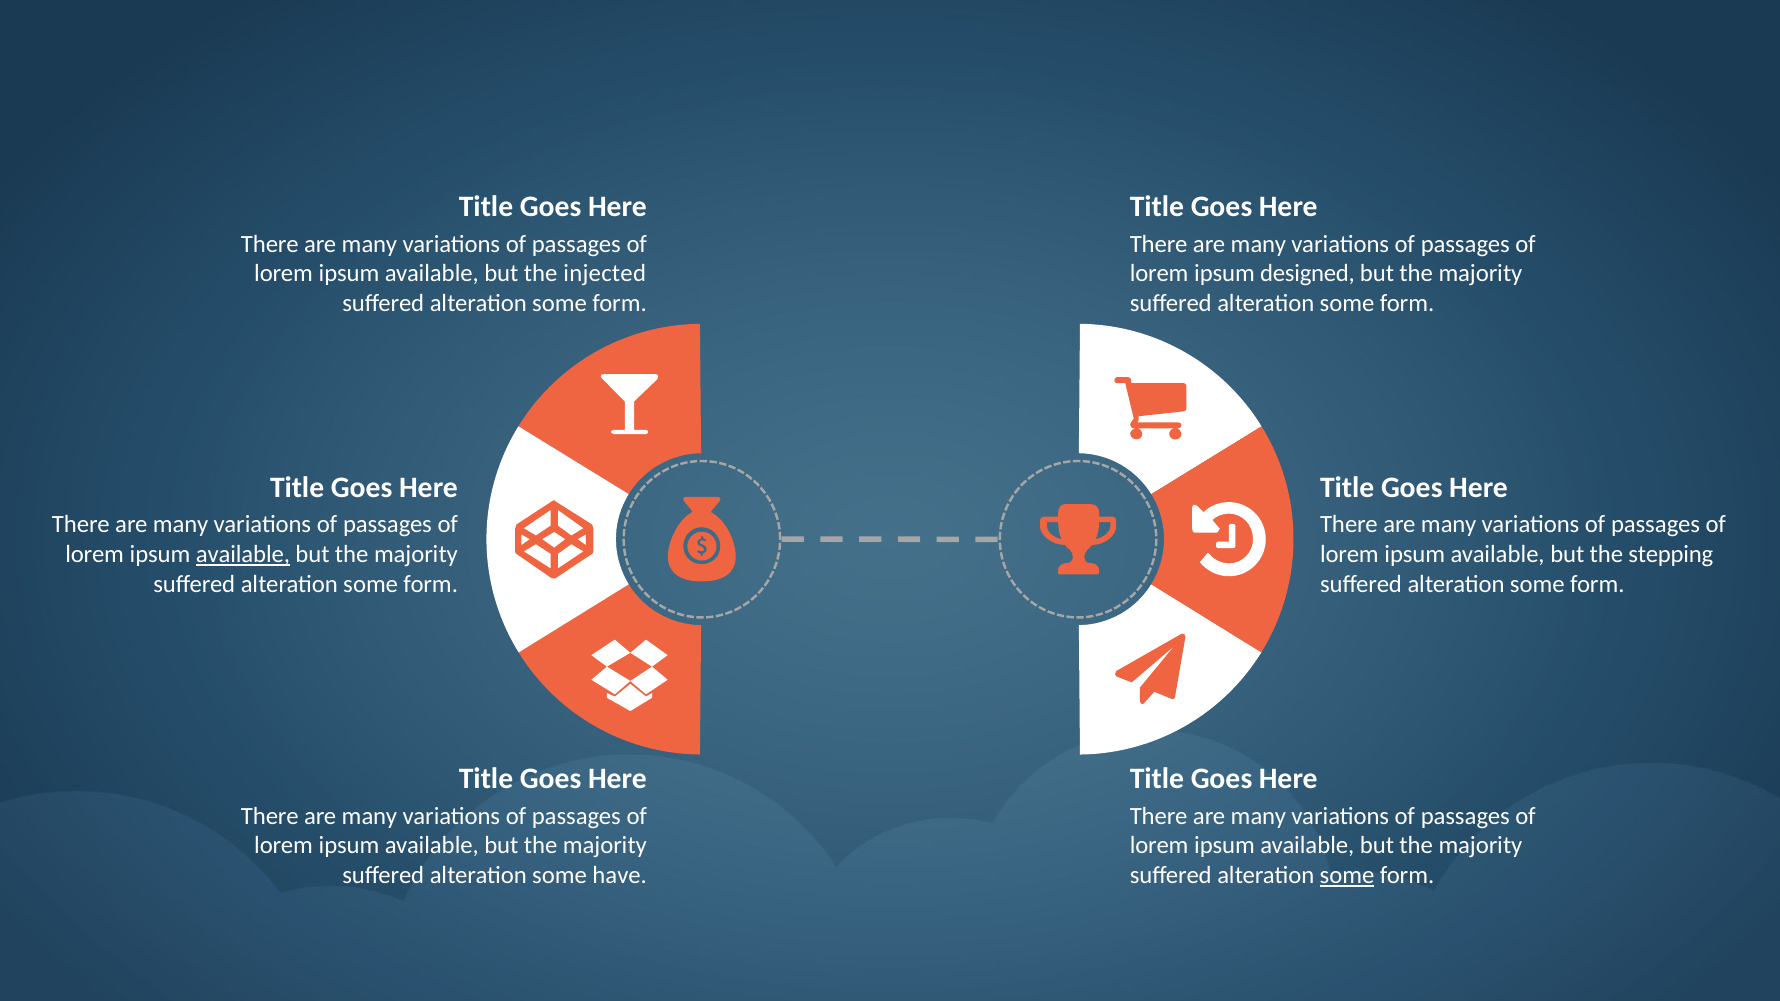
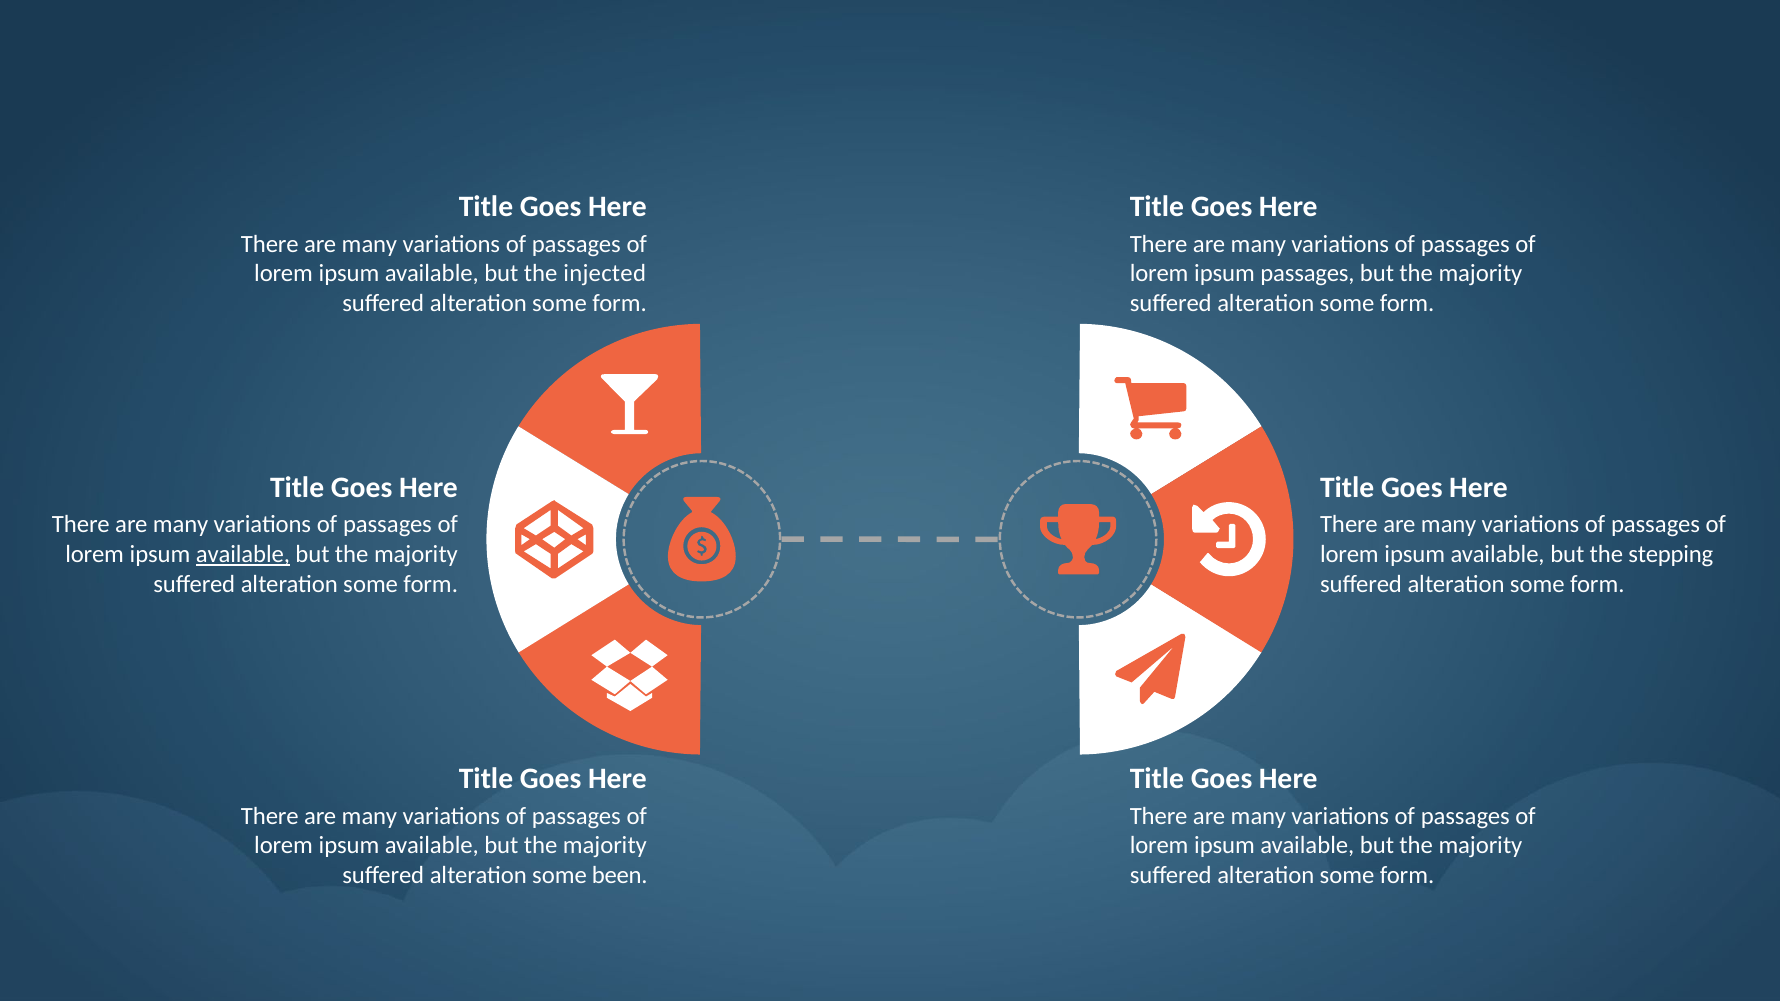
ipsum designed: designed -> passages (1307, 274)
have: have -> been (620, 876)
some underline: present -> none (1347, 876)
